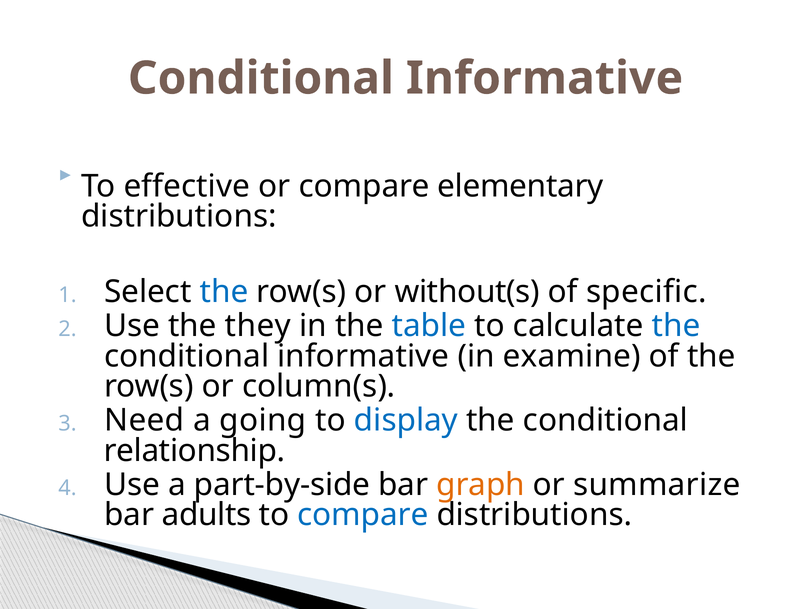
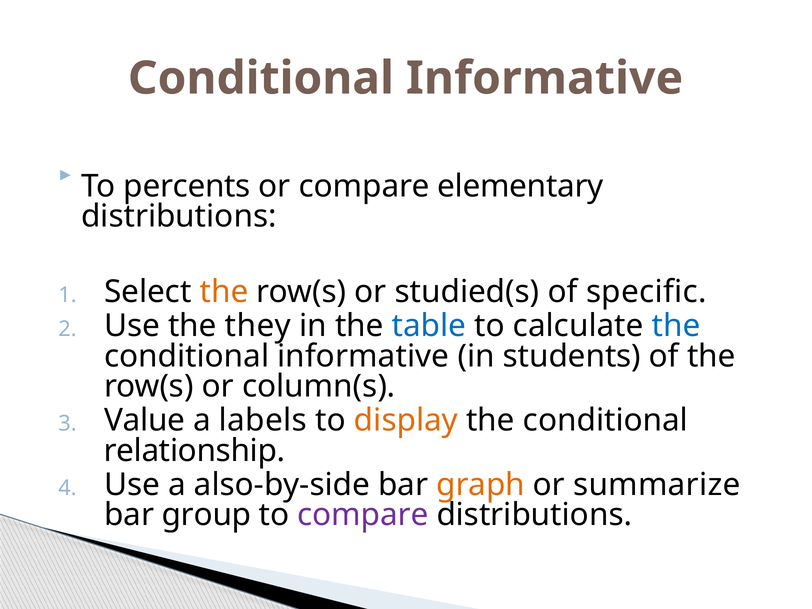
effective: effective -> percents (187, 186)
the colour: blue -> orange (224, 292)
without(s: without(s -> studied(s (467, 292)
examine: examine -> students (572, 356)
Need: Need -> Value (145, 420)
going: going -> labels (263, 420)
display colour: blue -> orange (406, 420)
part-by-side: part-by-side -> also-by-side (282, 485)
adults: adults -> group (207, 515)
compare colour: blue -> purple (363, 515)
